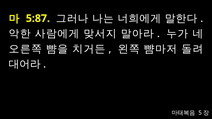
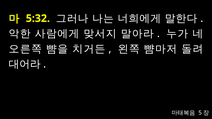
5:87: 5:87 -> 5:32 (38, 18)
